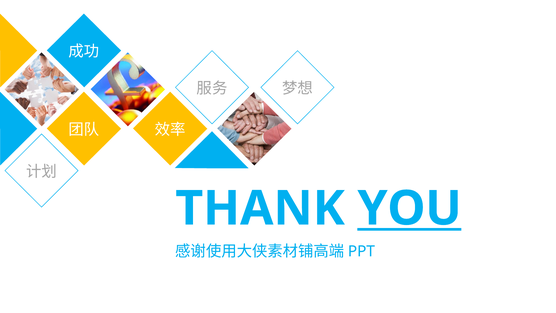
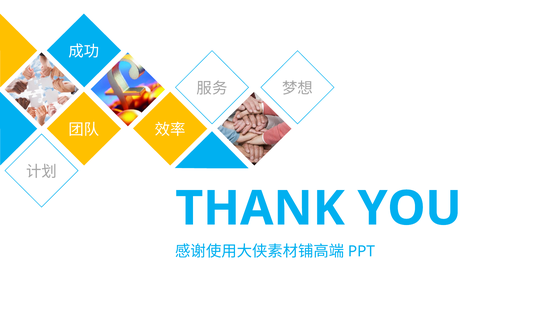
YOU underline: present -> none (410, 208)
